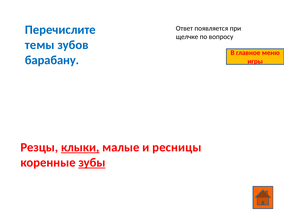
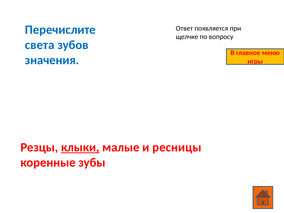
темы: темы -> света (40, 45)
барабану: барабану -> значения (52, 60)
зубы underline: present -> none (92, 163)
